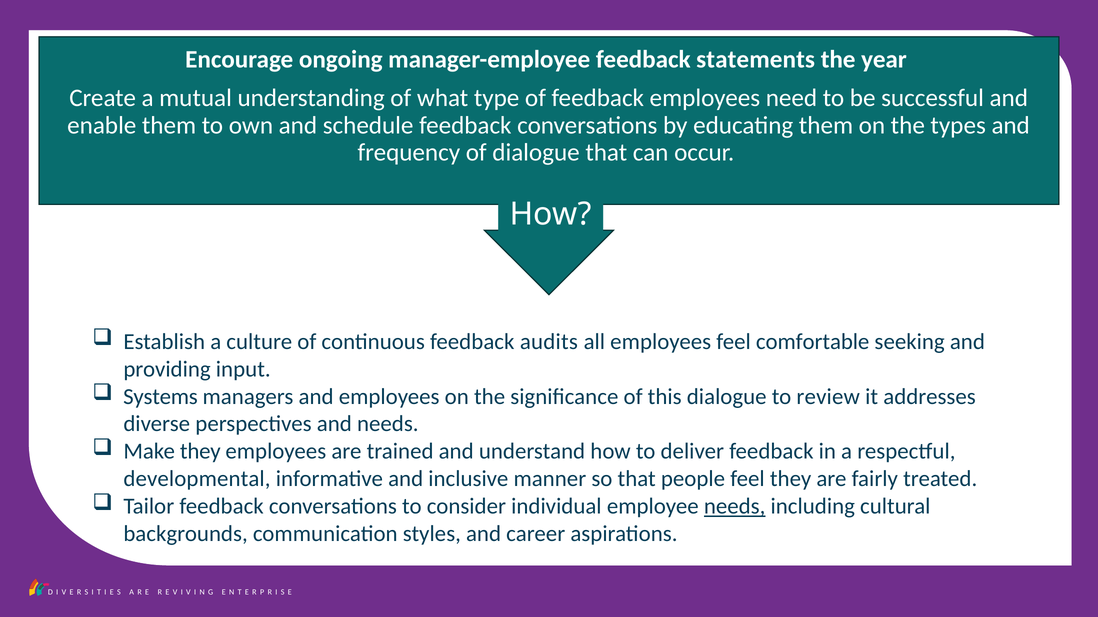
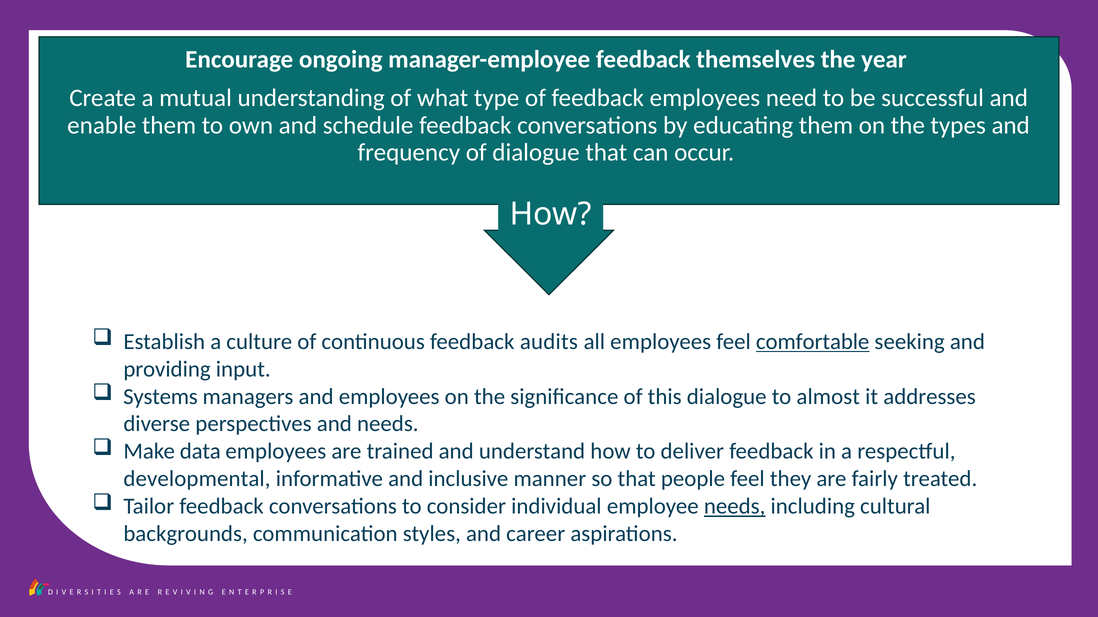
statements: statements -> themselves (756, 60)
comfortable underline: none -> present (813, 342)
review: review -> almost (828, 397)
Make they: they -> data (200, 452)
